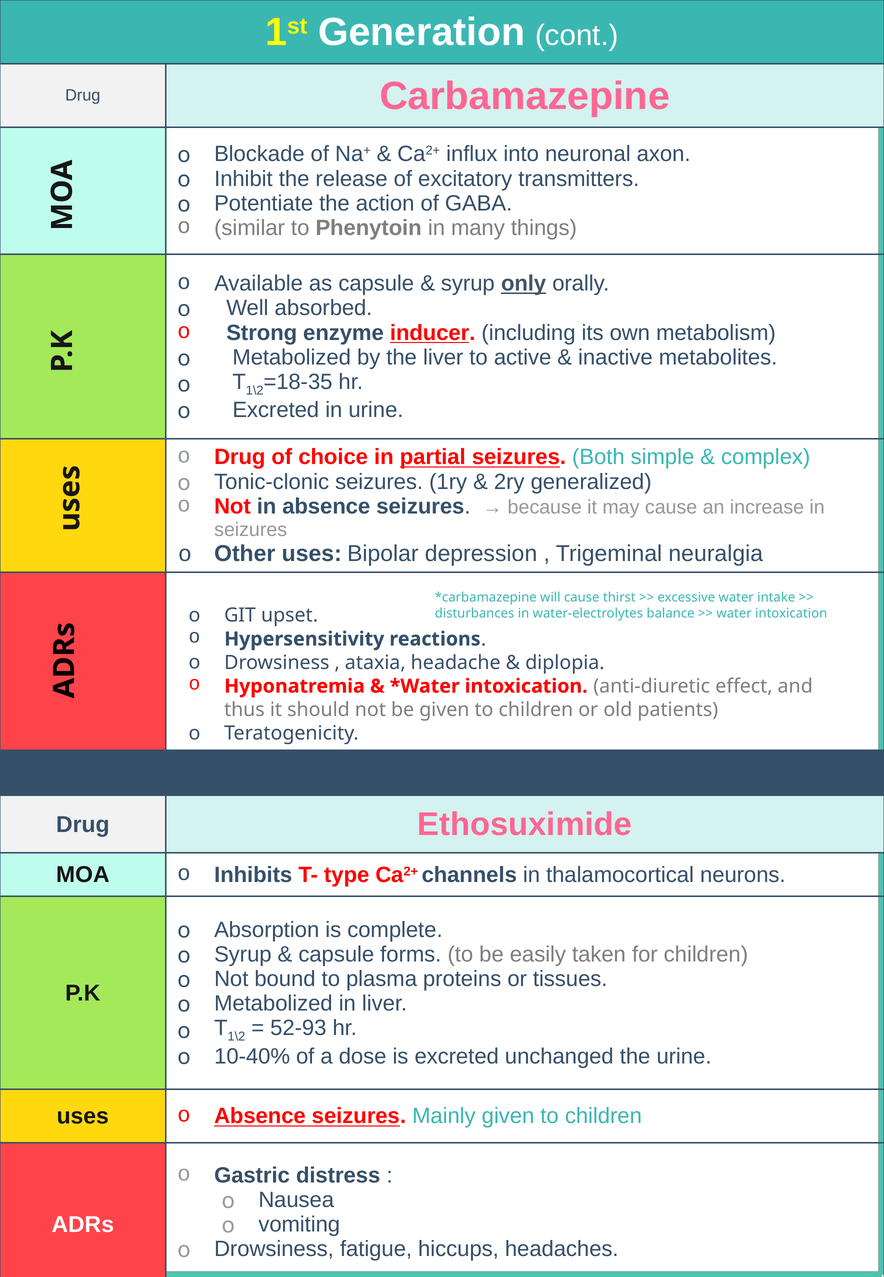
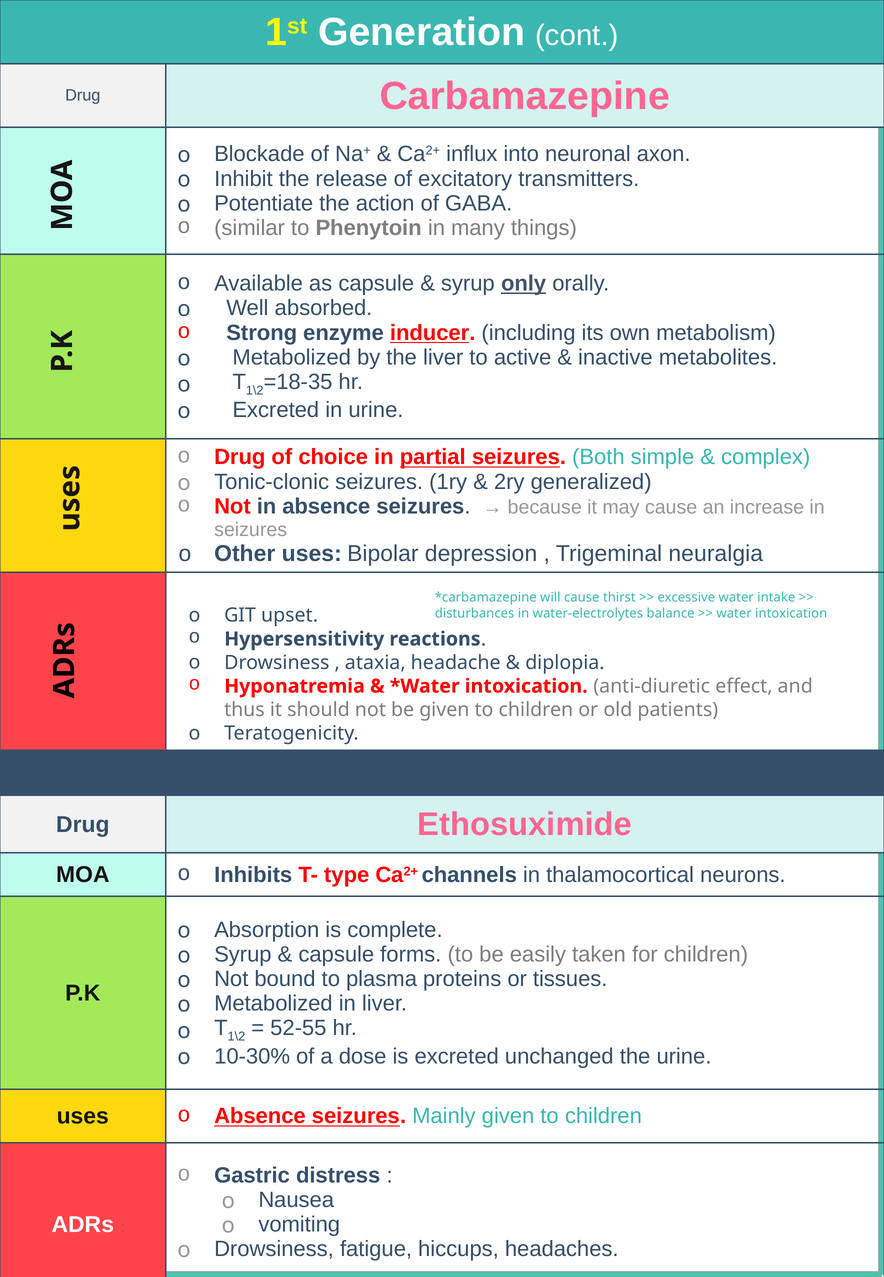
52-93: 52-93 -> 52-55 (298, 1028)
10-40%: 10-40% -> 10-30% (252, 1056)
